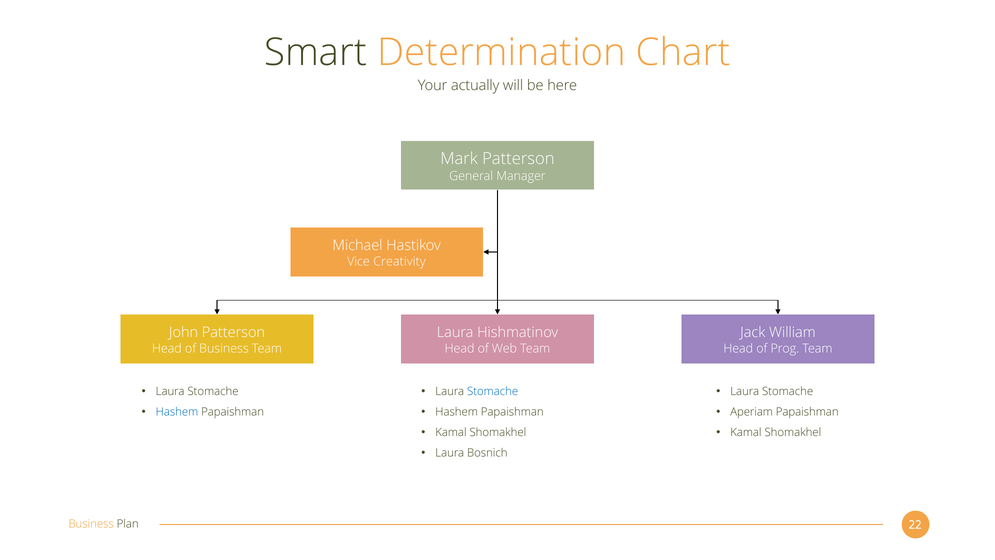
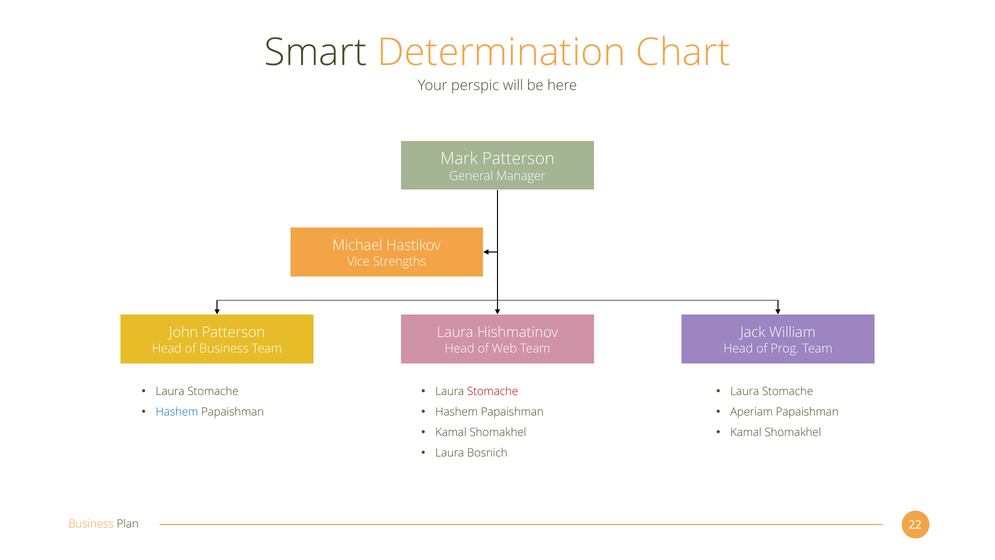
actually: actually -> perspic (475, 85)
Creativity: Creativity -> Strengths (400, 261)
Stomache colour: blue -> red (493, 391)
